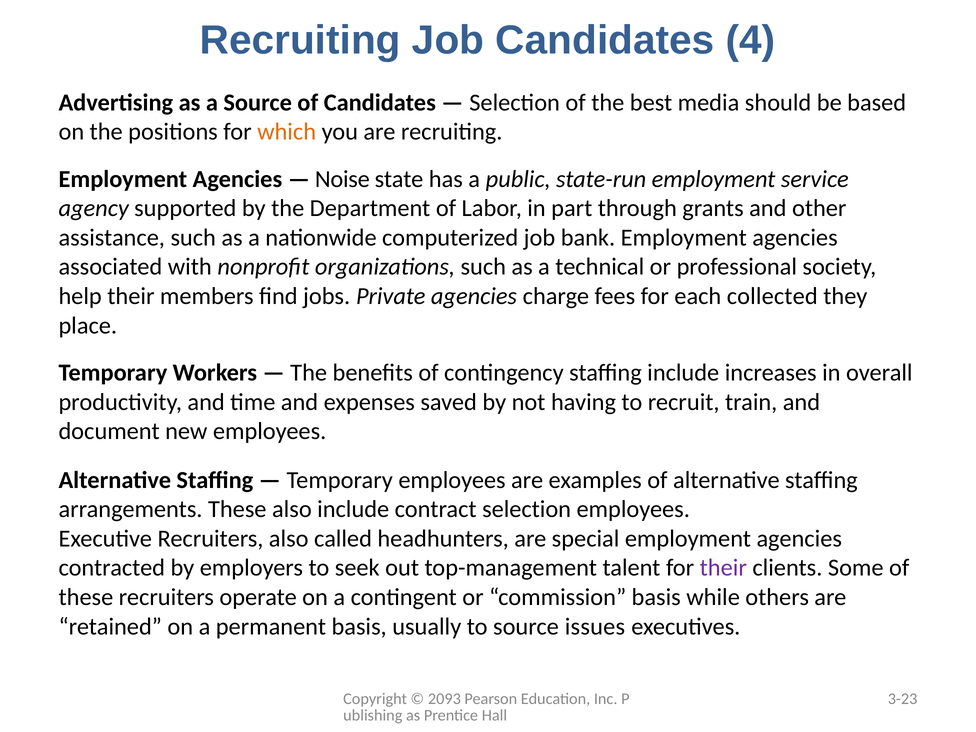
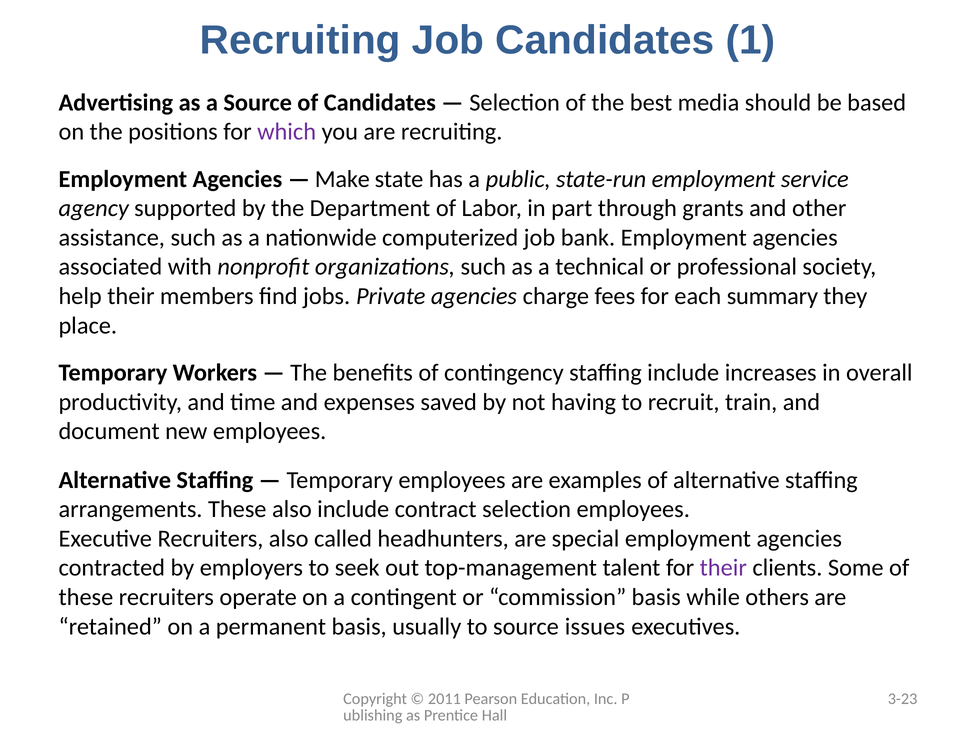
4: 4 -> 1 (751, 40)
which colour: orange -> purple (287, 132)
Noise: Noise -> Make (342, 179)
collected: collected -> summary (772, 296)
2093: 2093 -> 2011 (444, 699)
